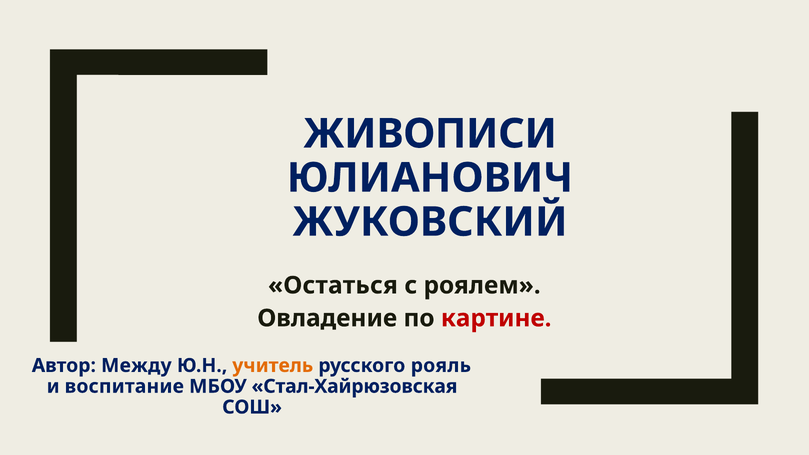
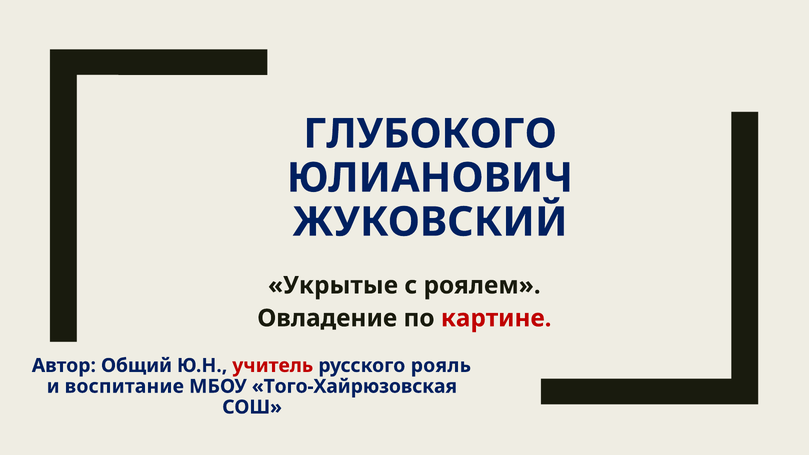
ЖИВОПИСИ: ЖИВОПИСИ -> ГЛУБОКОГО (430, 134)
Остаться: Остаться -> Укрытые (333, 285)
Между: Между -> Общий (137, 366)
учитель colour: orange -> red (273, 366)
Стал-Хайрюзовская: Стал-Хайрюзовская -> Того-Хайрюзовская (354, 386)
